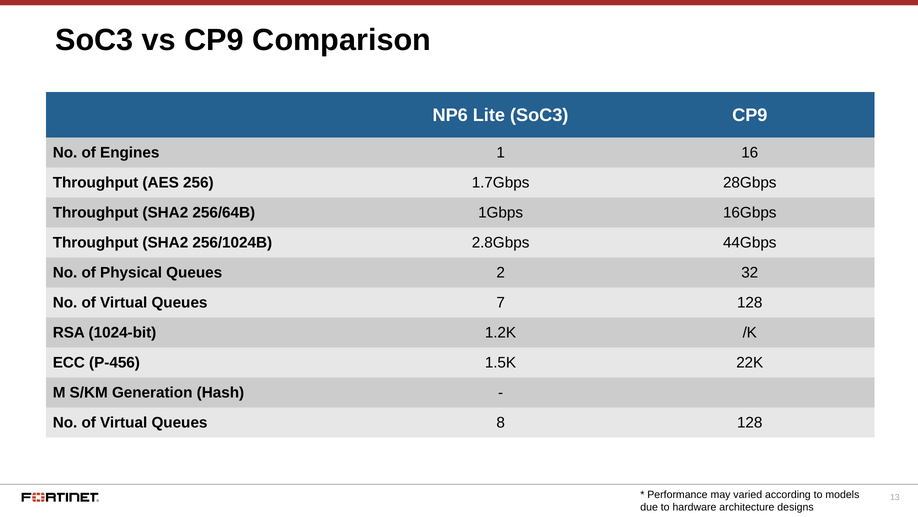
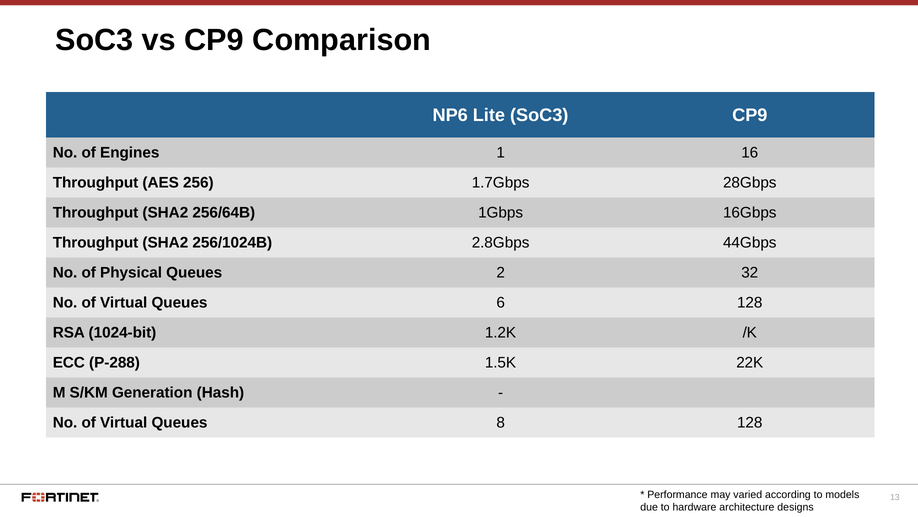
7: 7 -> 6 (501, 302)
P-456: P-456 -> P-288 (115, 362)
